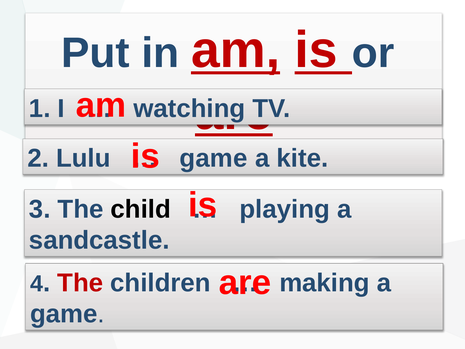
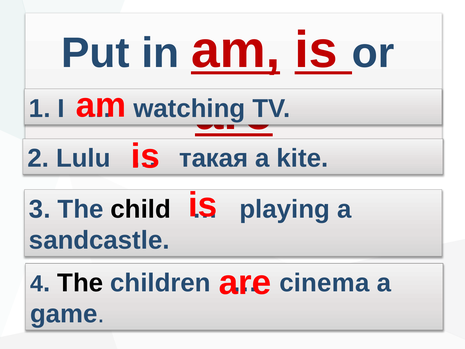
game: game -> такая (214, 158)
The colour: red -> black (80, 283)
making: making -> cinema (324, 283)
